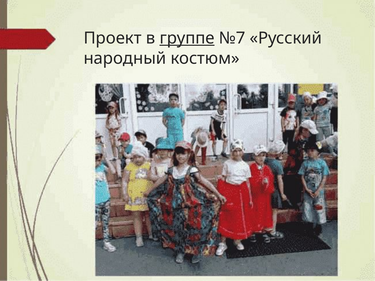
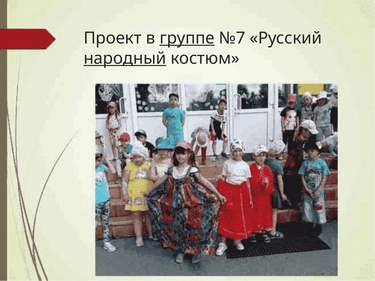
народный underline: none -> present (125, 59)
